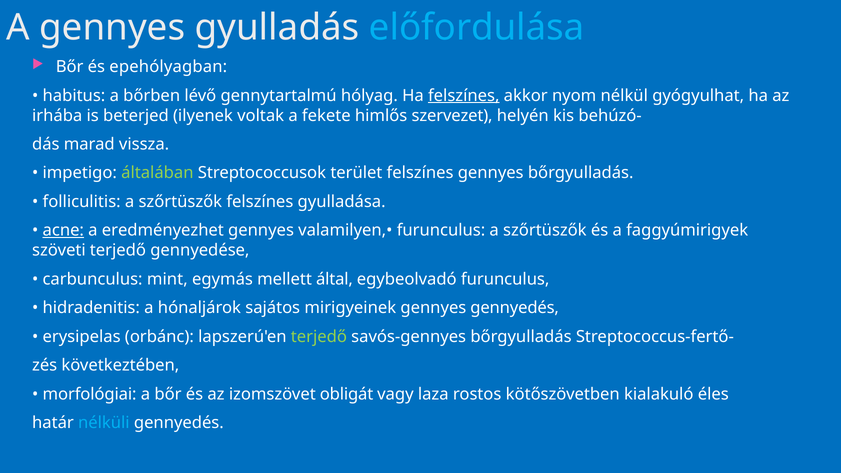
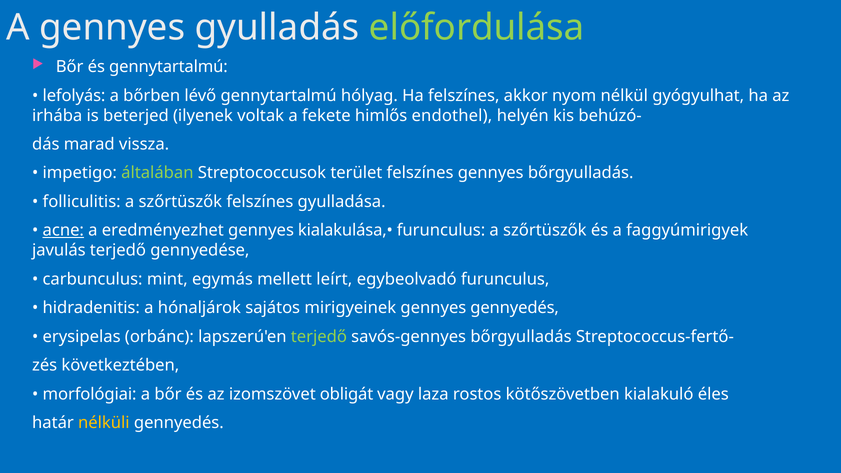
előfordulása colour: light blue -> light green (477, 28)
és epehólyagban: epehólyagban -> gennytartalmú (168, 67)
habitus: habitus -> lefolyás (74, 96)
felszínes underline: present -> none (464, 96)
szervezet: szervezet -> endothel (452, 116)
valamilyen,•: valamilyen,• -> kialakulása,• (345, 230)
szöveti: szöveti -> javulás (59, 250)
által: által -> leírt (334, 279)
nélküli colour: light blue -> yellow (104, 423)
